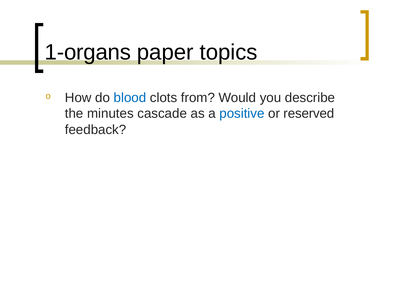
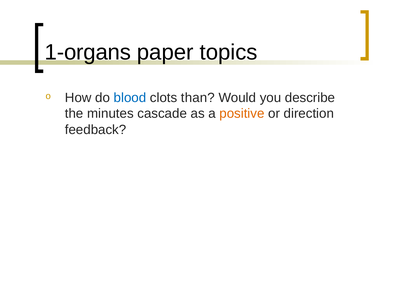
from: from -> than (198, 97)
positive colour: blue -> orange (242, 113)
reserved: reserved -> direction (309, 113)
